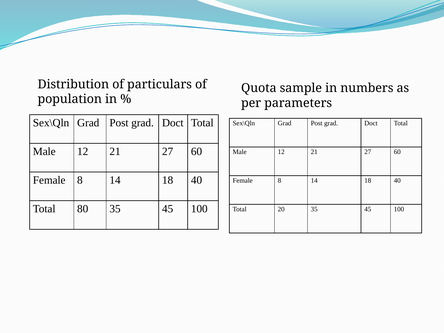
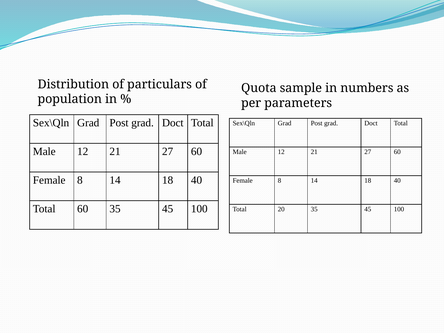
Total 80: 80 -> 60 (83, 209)
